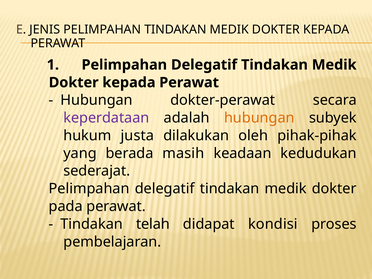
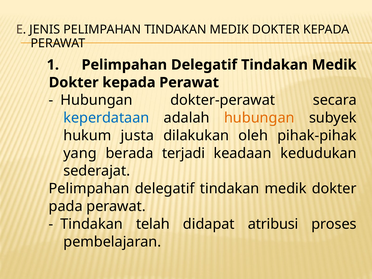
keperdataan colour: purple -> blue (106, 118)
masih: masih -> terjadi (184, 153)
kondisi: kondisi -> atribusi (273, 224)
